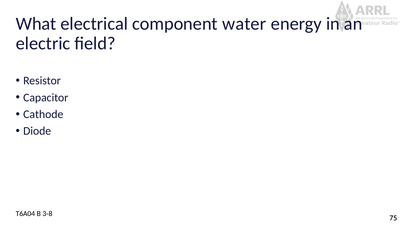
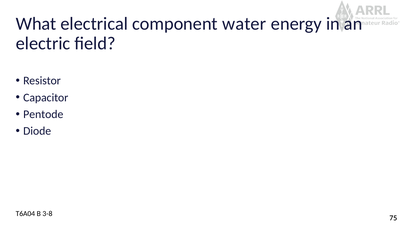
Cathode: Cathode -> Pentode (43, 114)
